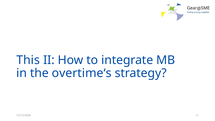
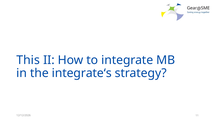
overtime‘s: overtime‘s -> integrate‘s (82, 73)
